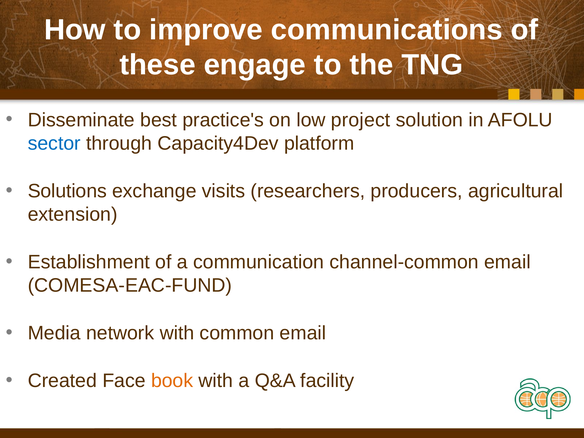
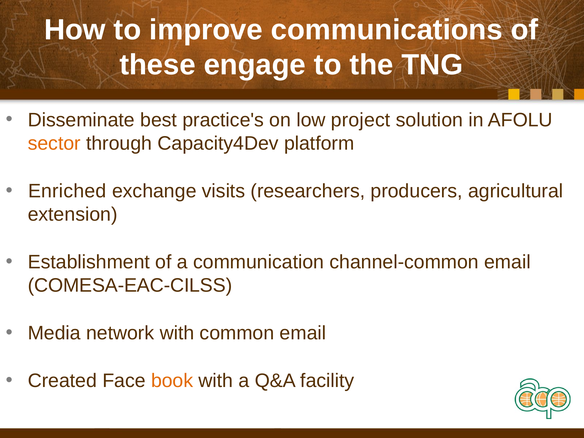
sector colour: blue -> orange (54, 143)
Solutions: Solutions -> Enriched (67, 191)
COMESA-EAC-FUND: COMESA-EAC-FUND -> COMESA-EAC-CILSS (130, 285)
